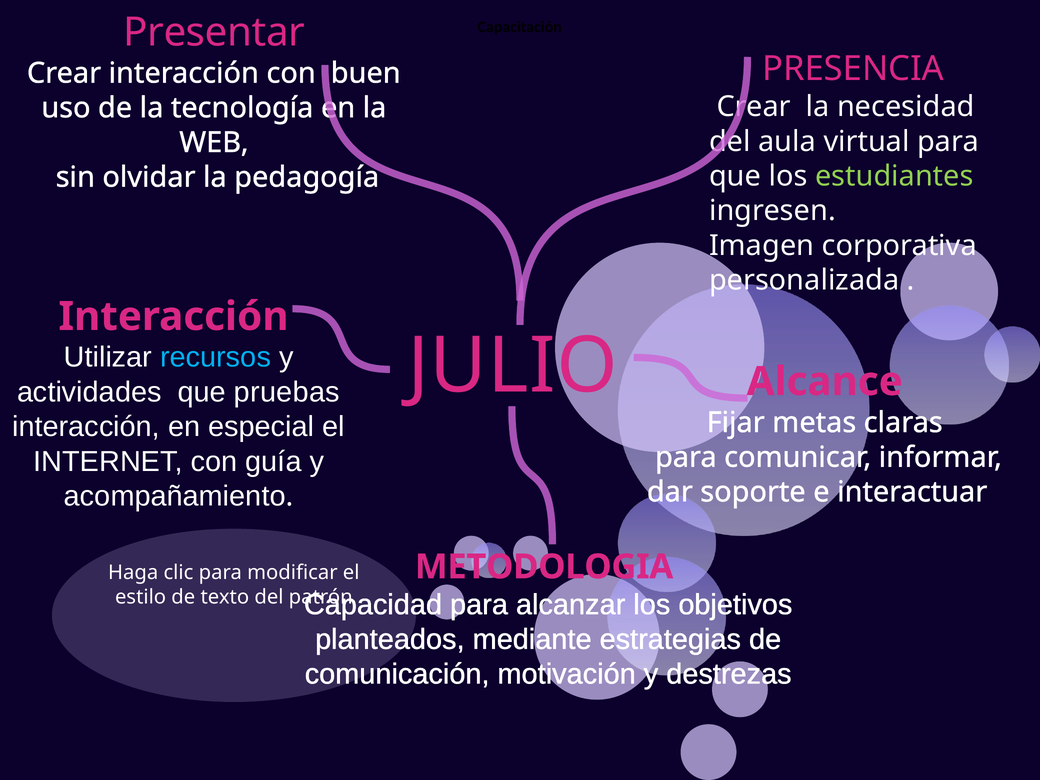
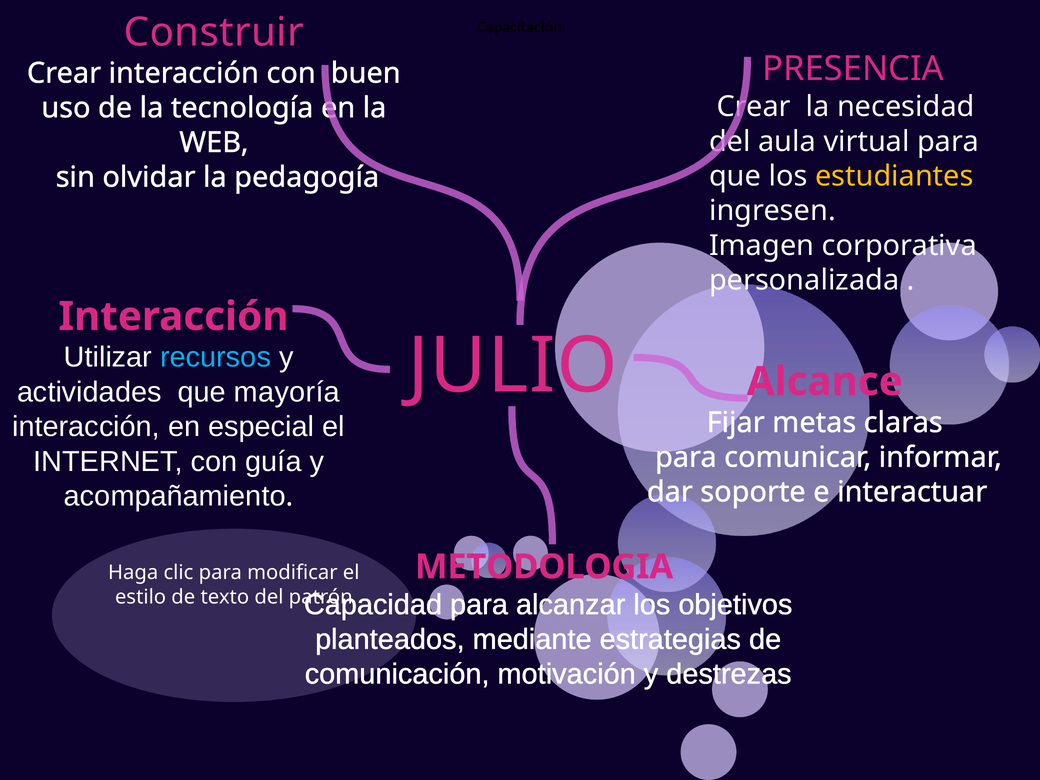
Presentar: Presentar -> Construir (214, 32)
estudiantes colour: light green -> yellow (894, 176)
pruebas: pruebas -> mayoría (287, 392)
